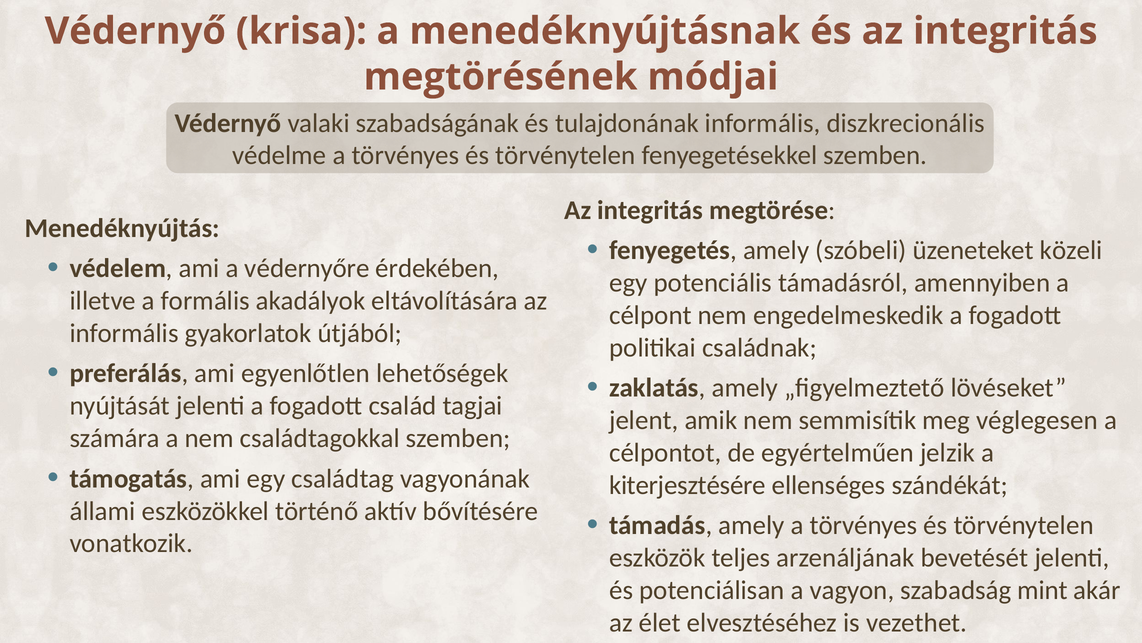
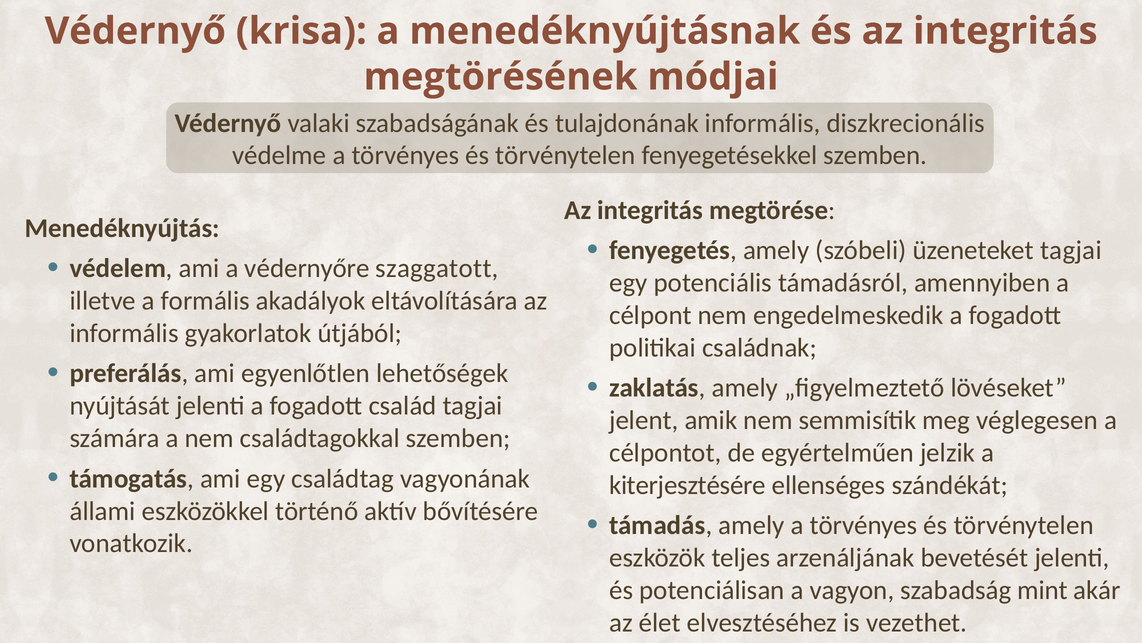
üzeneteket közeli: közeli -> tagjai (1071, 250)
érdekében: érdekében -> szaggatott (437, 268)
